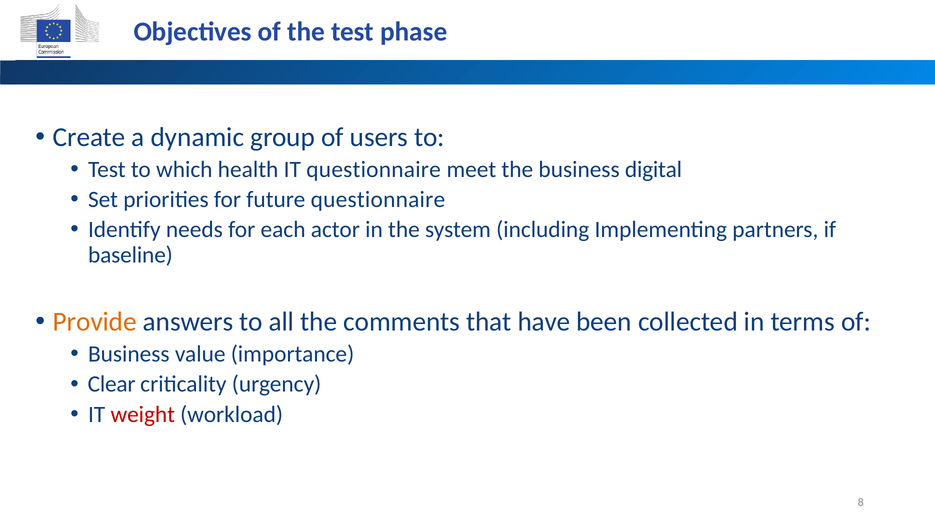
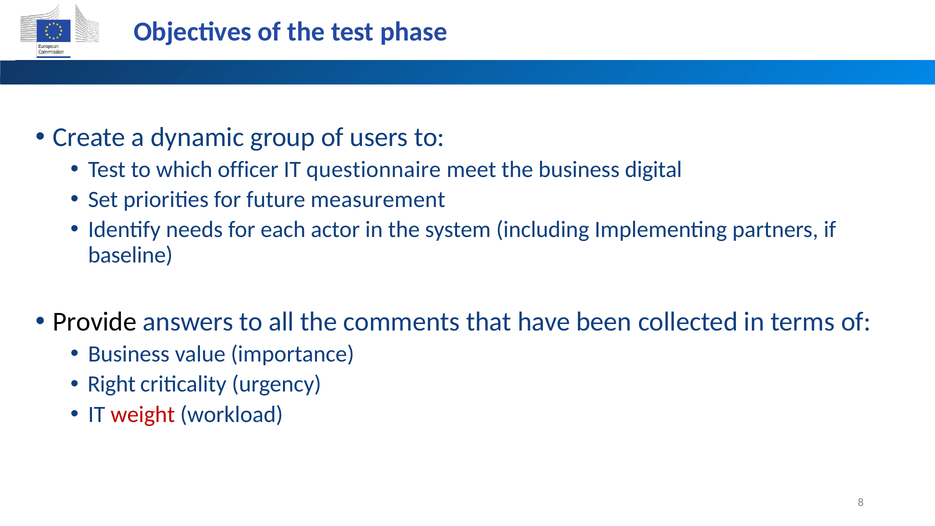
health: health -> officer (248, 169)
future questionnaire: questionnaire -> measurement (378, 199)
Provide colour: orange -> black (95, 322)
Clear: Clear -> Right (112, 384)
